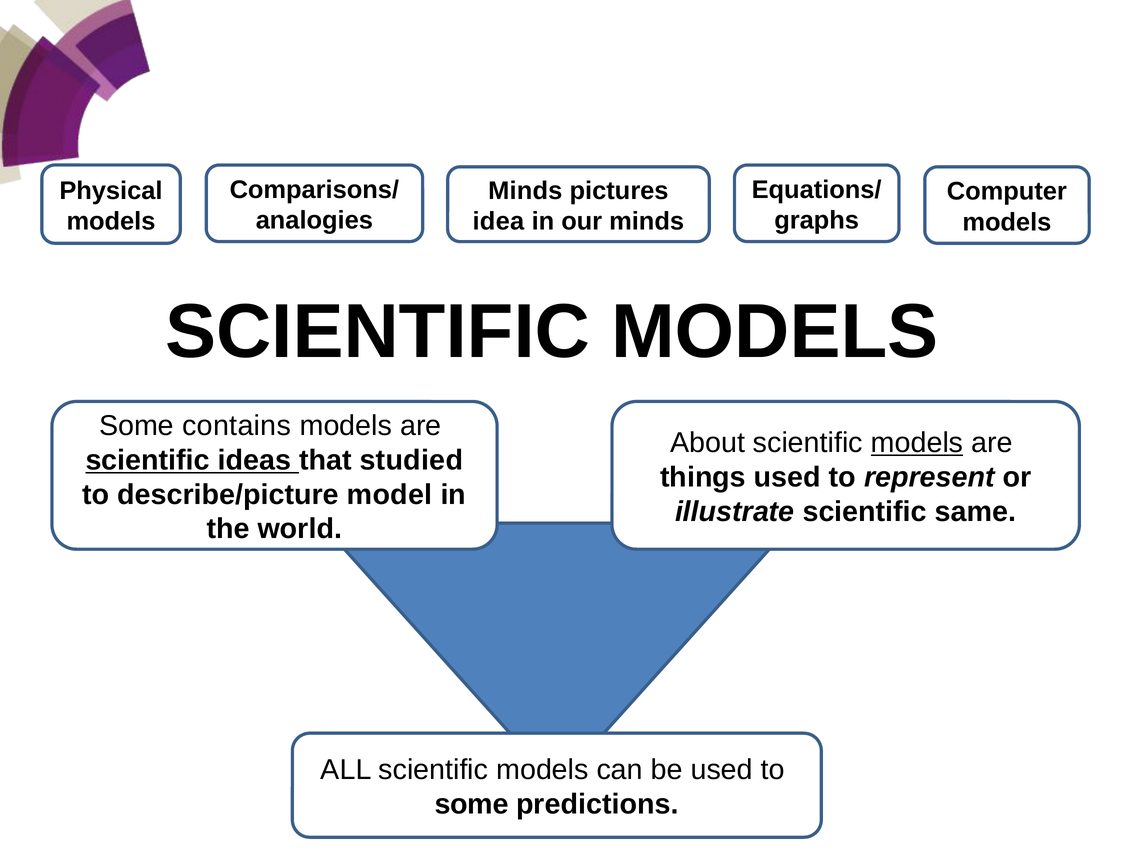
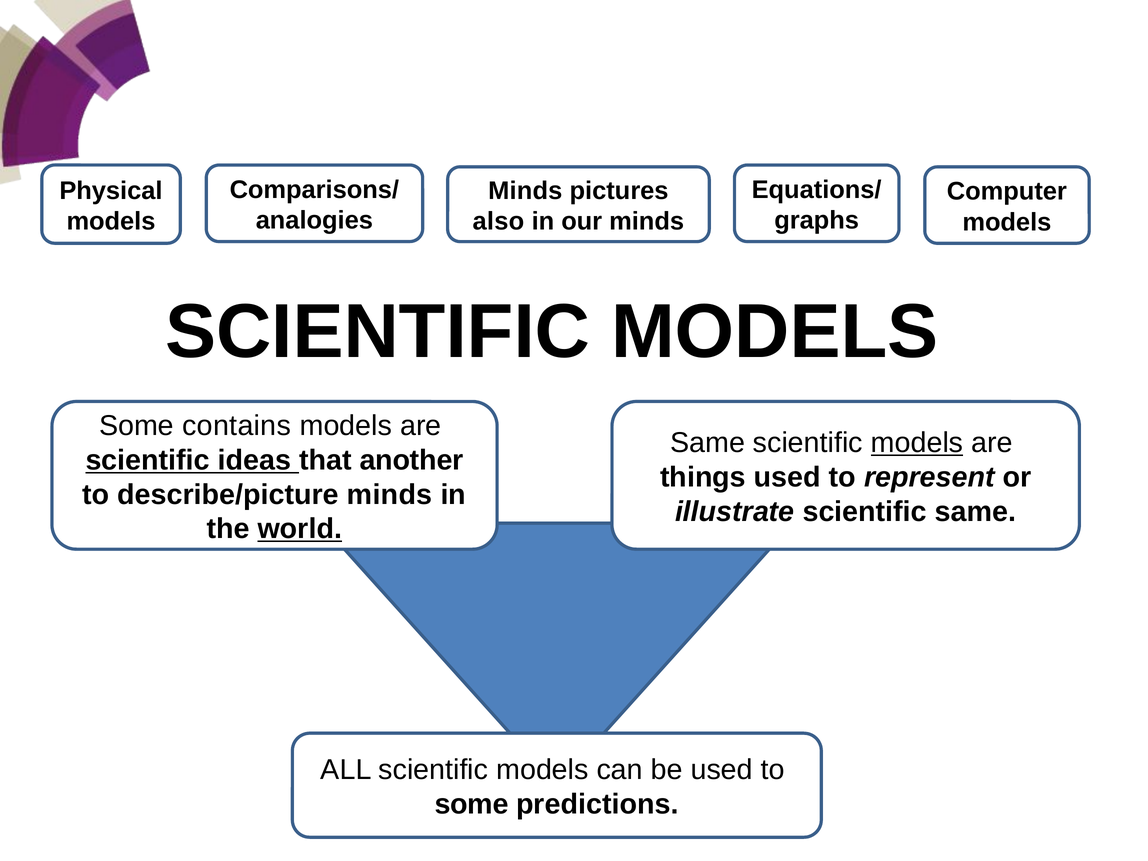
idea: idea -> also (498, 221)
About: About -> Same (708, 443)
studied: studied -> another (412, 460)
describe/picture model: model -> minds (390, 495)
world underline: none -> present (300, 529)
